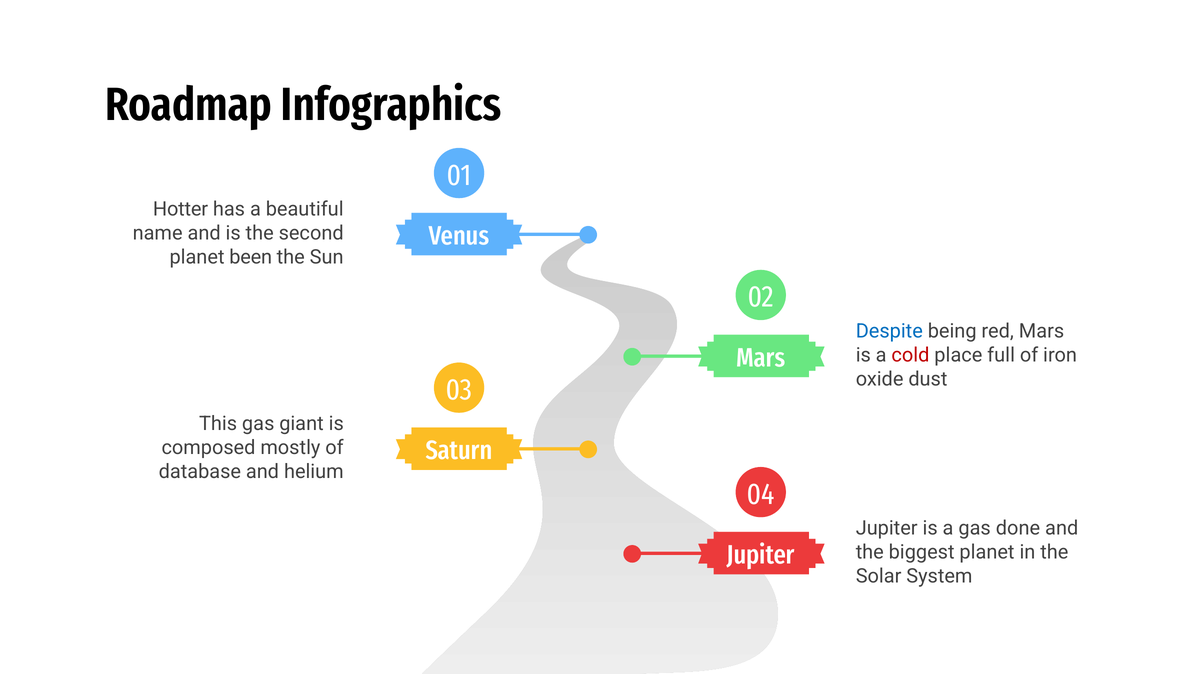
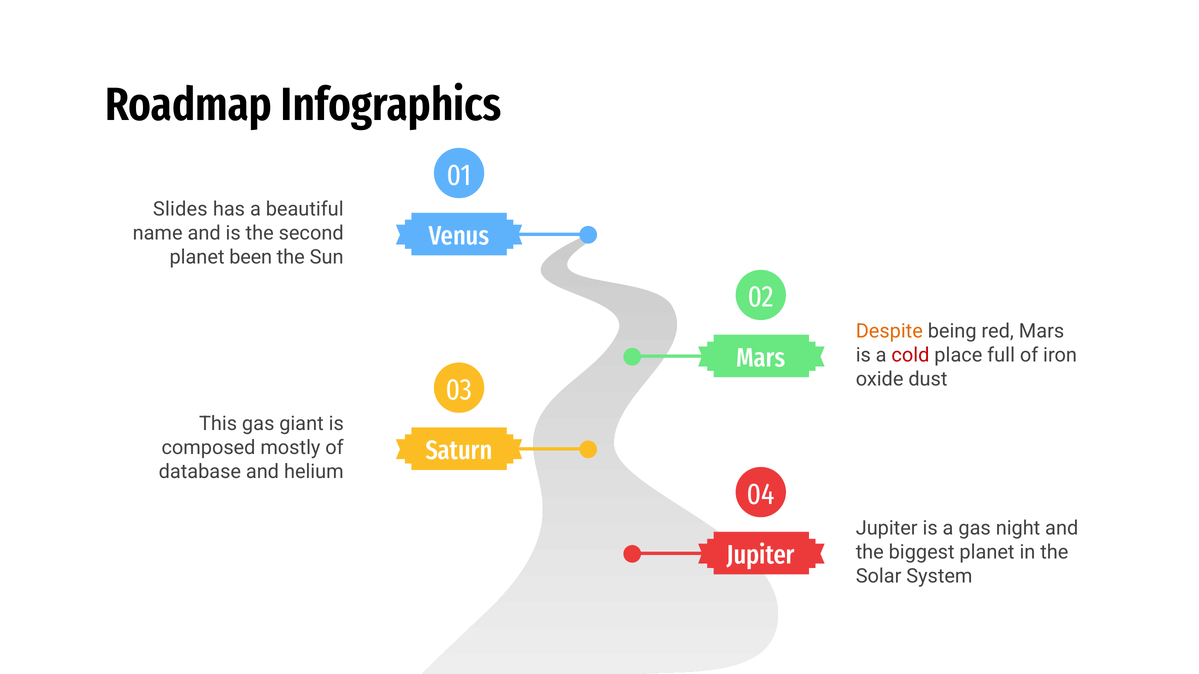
Hotter: Hotter -> Slides (180, 209)
Despite colour: blue -> orange (889, 331)
done: done -> night (1018, 529)
